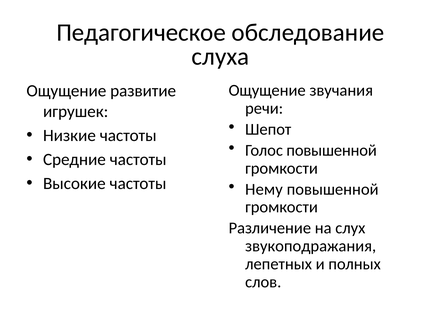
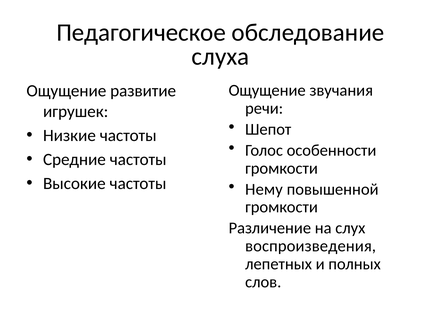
Голос повышенной: повышенной -> особенности (332, 150)
звукоподражания: звукоподражания -> воспроизведения (311, 246)
